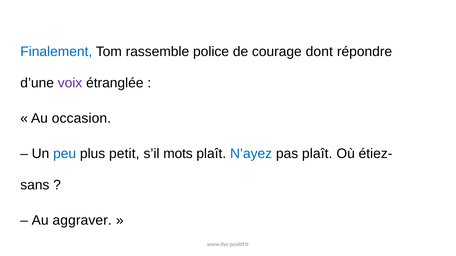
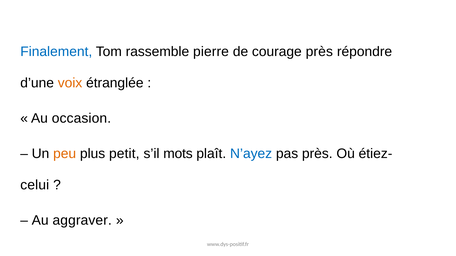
police: police -> pierre (211, 52)
courage dont: dont -> près (319, 52)
voix colour: purple -> orange (70, 83)
peu colour: blue -> orange (65, 154)
pas plaît: plaît -> près (317, 154)
sans: sans -> celui (35, 185)
